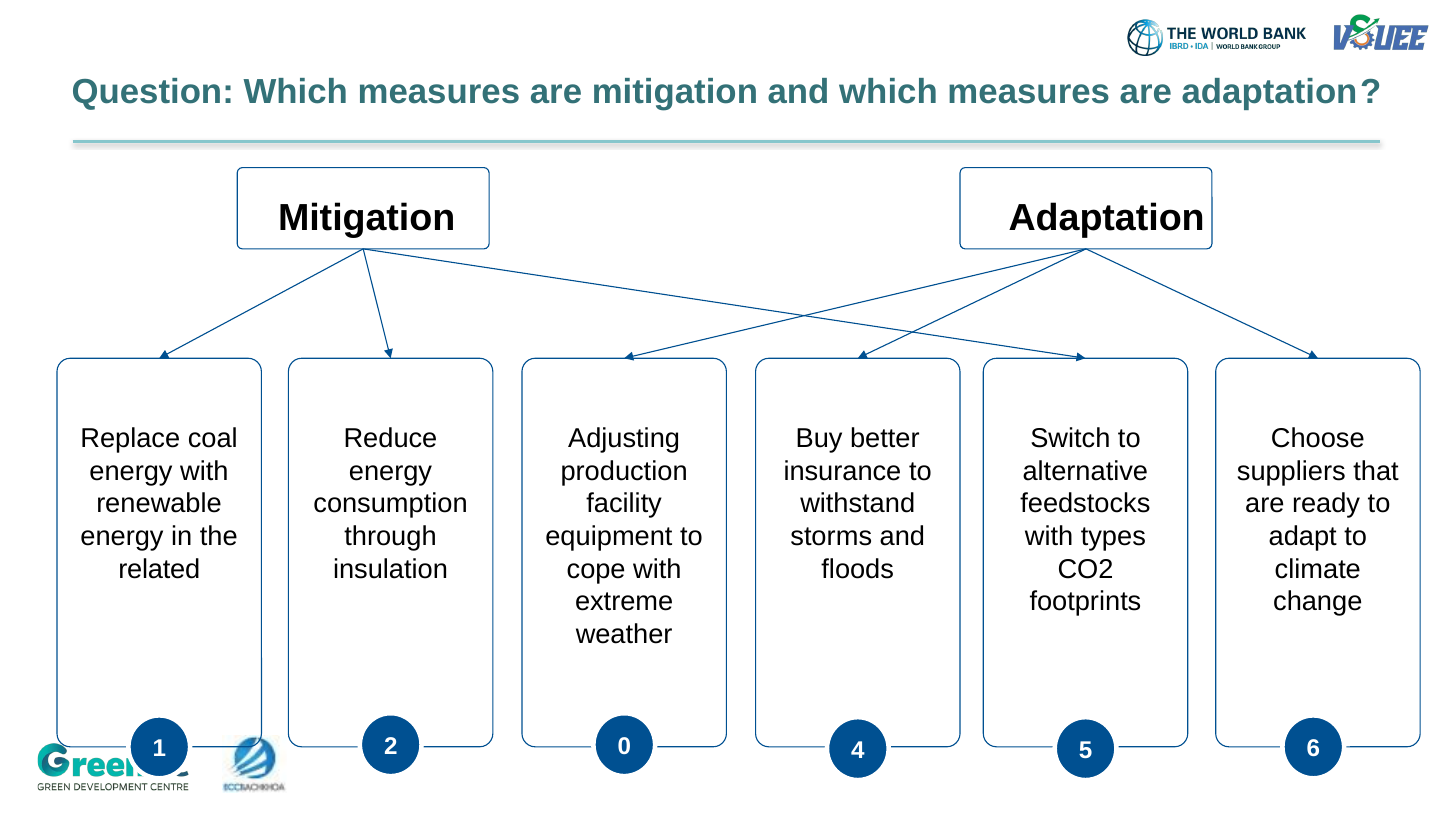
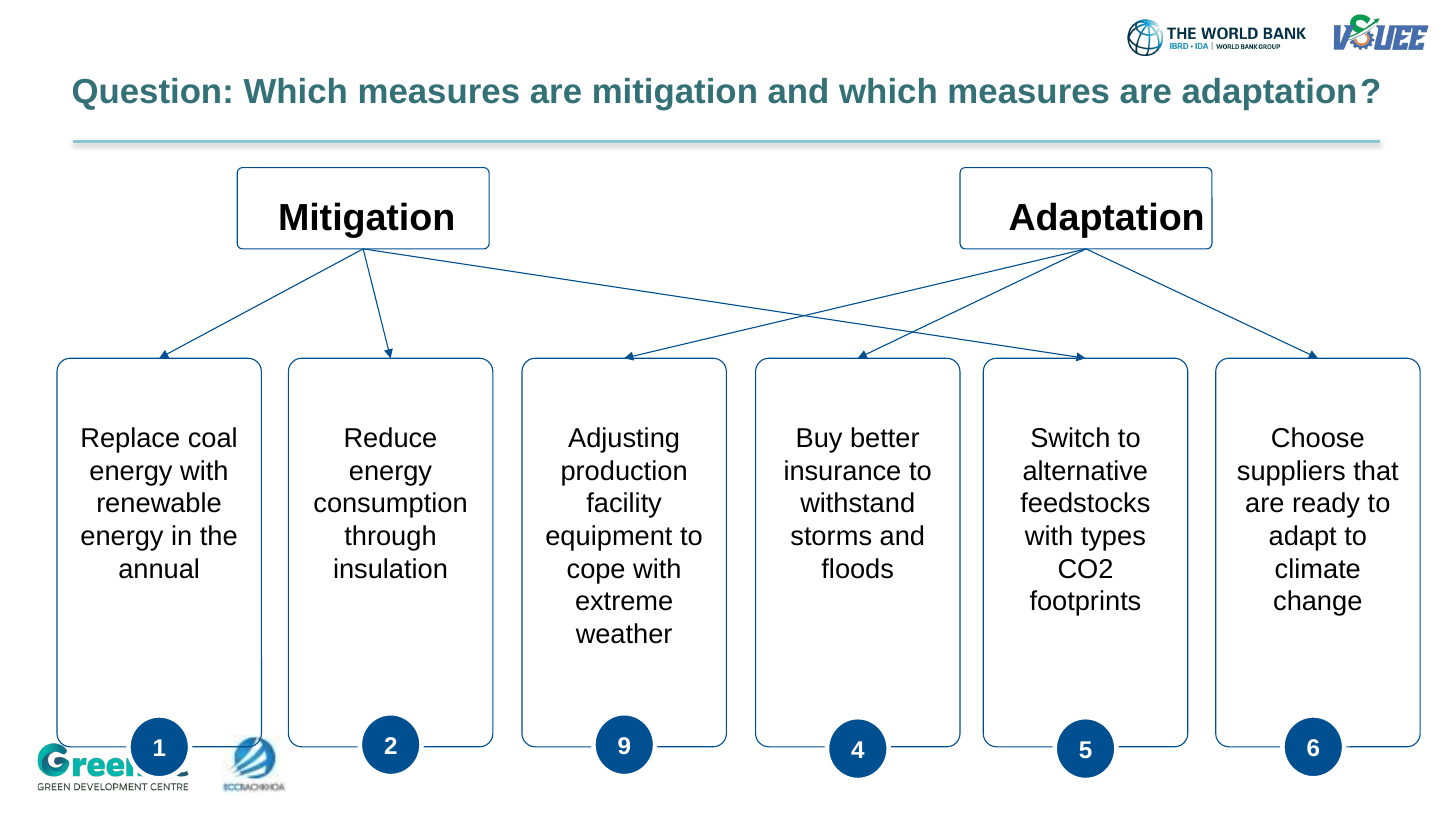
related: related -> annual (159, 569)
0: 0 -> 9 (624, 747)
